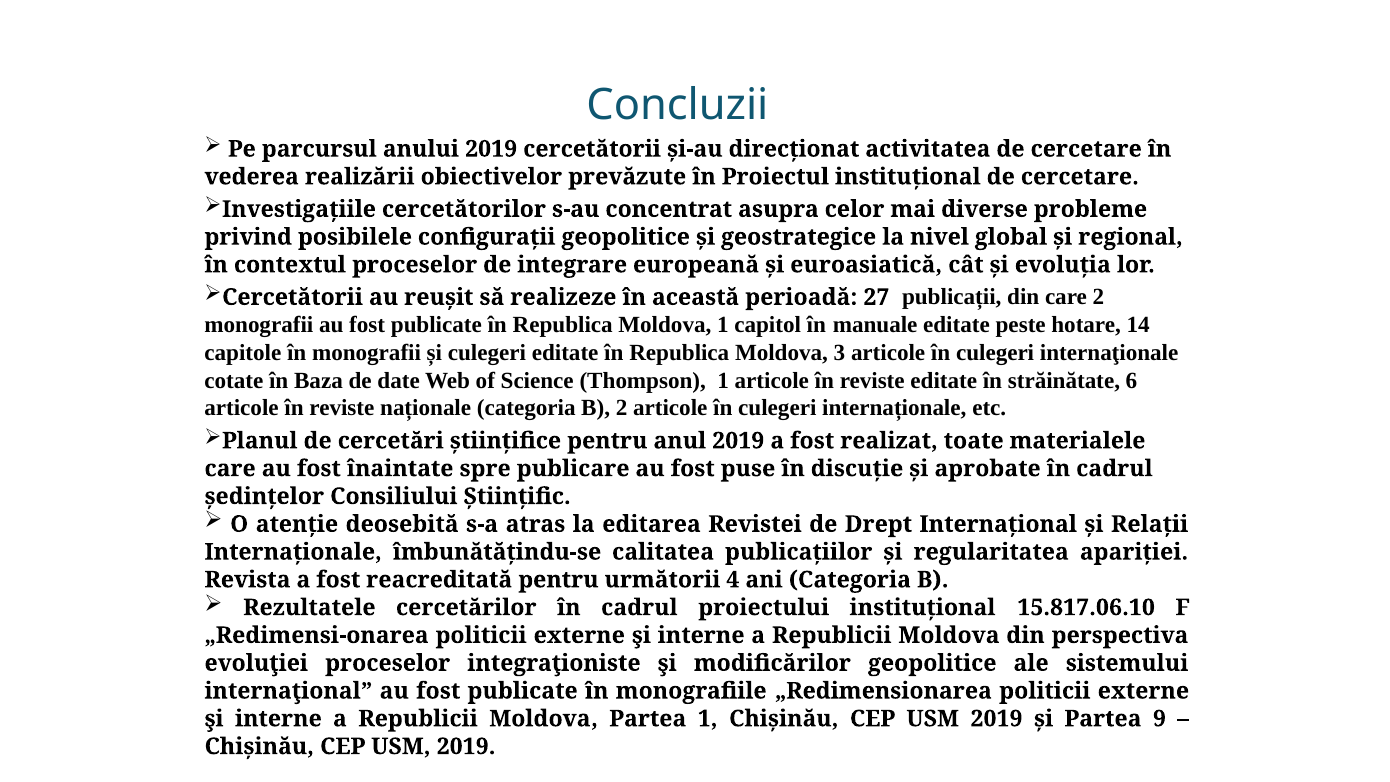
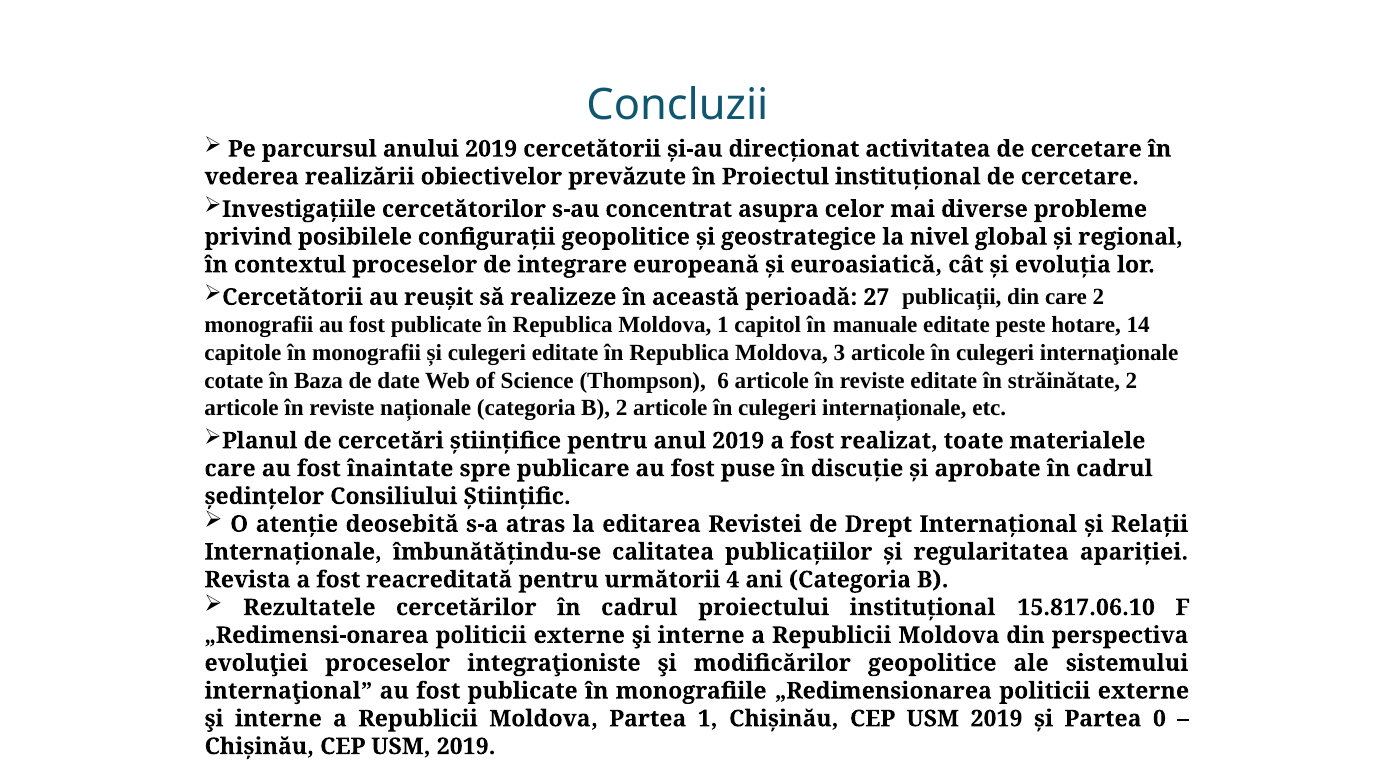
Thompson 1: 1 -> 6 (723, 381)
străinătate 6: 6 -> 2 (1131, 381)
9: 9 -> 0 (1159, 719)
